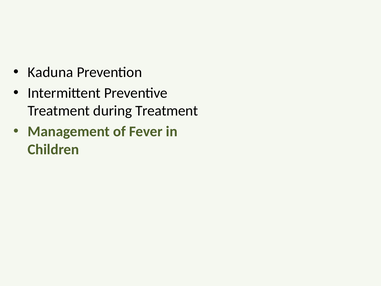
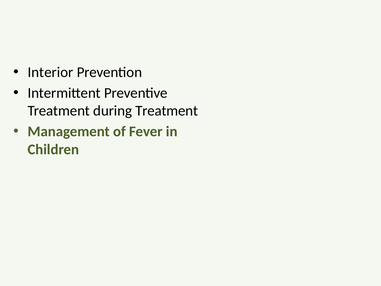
Kaduna: Kaduna -> Interior (51, 72)
